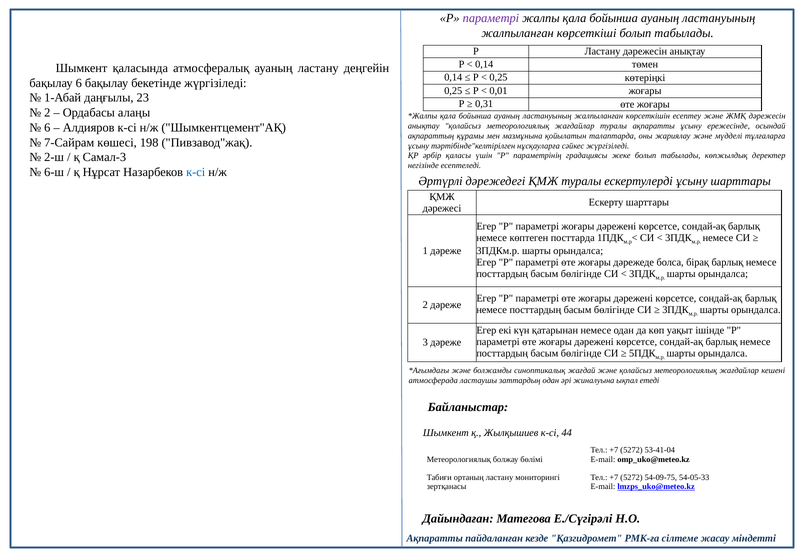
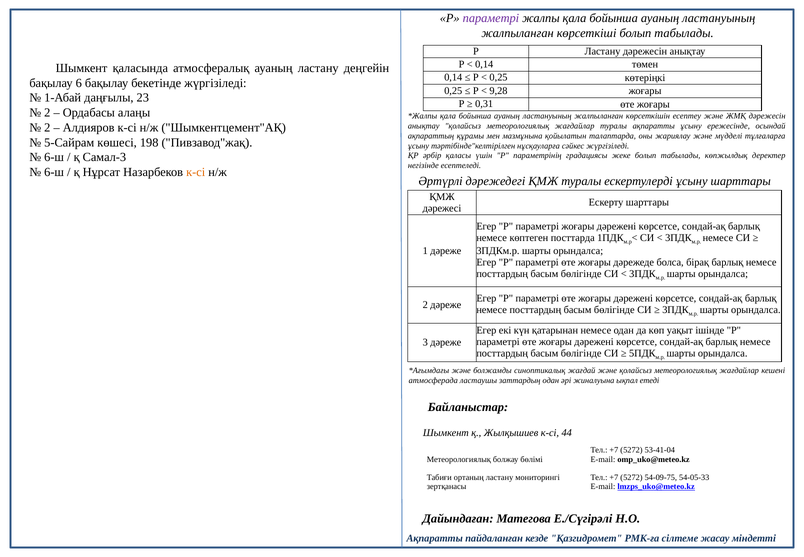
0,01: 0,01 -> 9,28 (499, 91)
6: 6 -> 2 (47, 127)
7-Сайрам: 7-Сайрам -> 5-Сайрам (69, 142)
2-ш: 2-ш -> 6-ш (54, 157)
к-сі colour: blue -> orange (196, 172)
